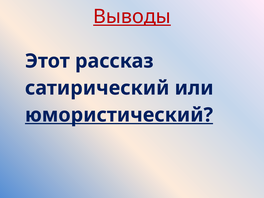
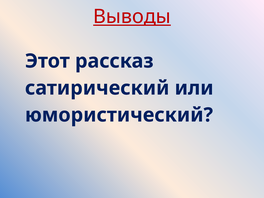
юмористический underline: present -> none (119, 115)
